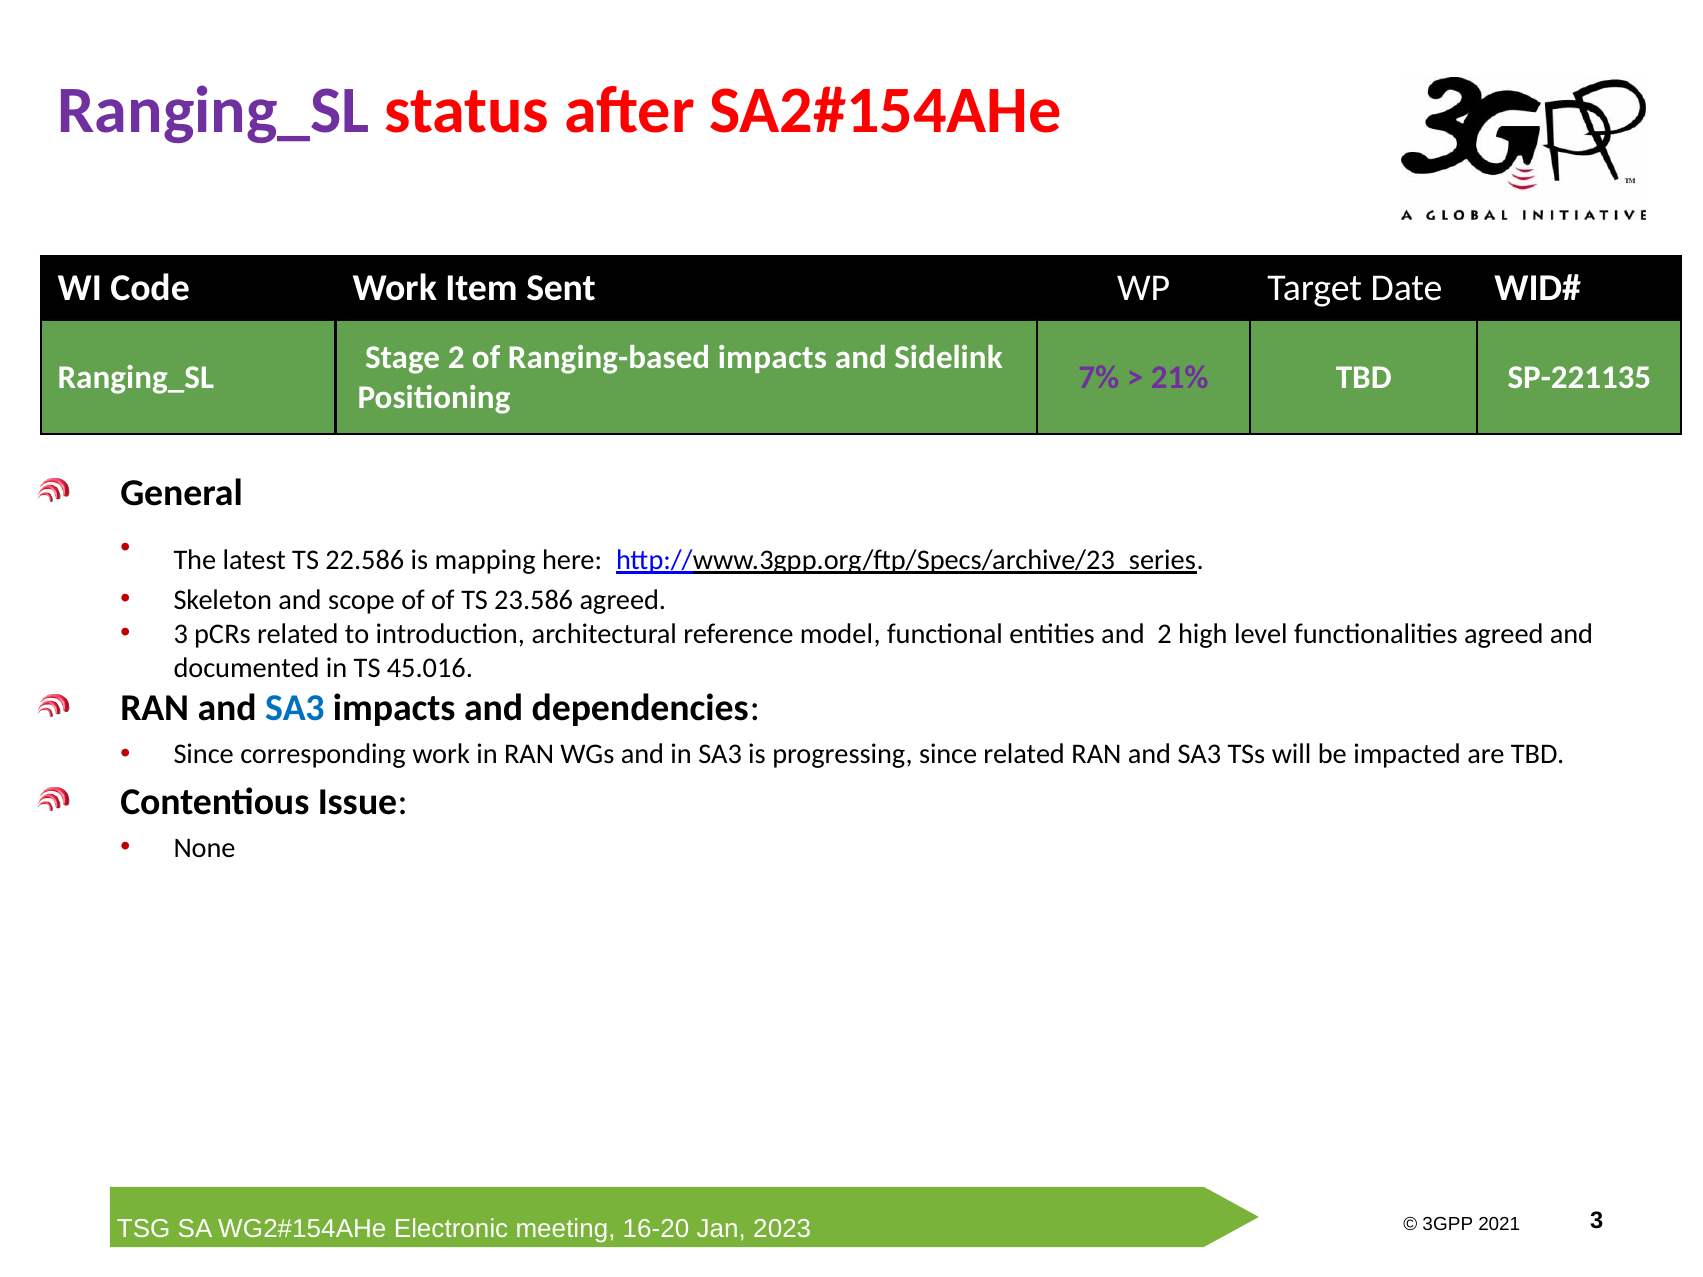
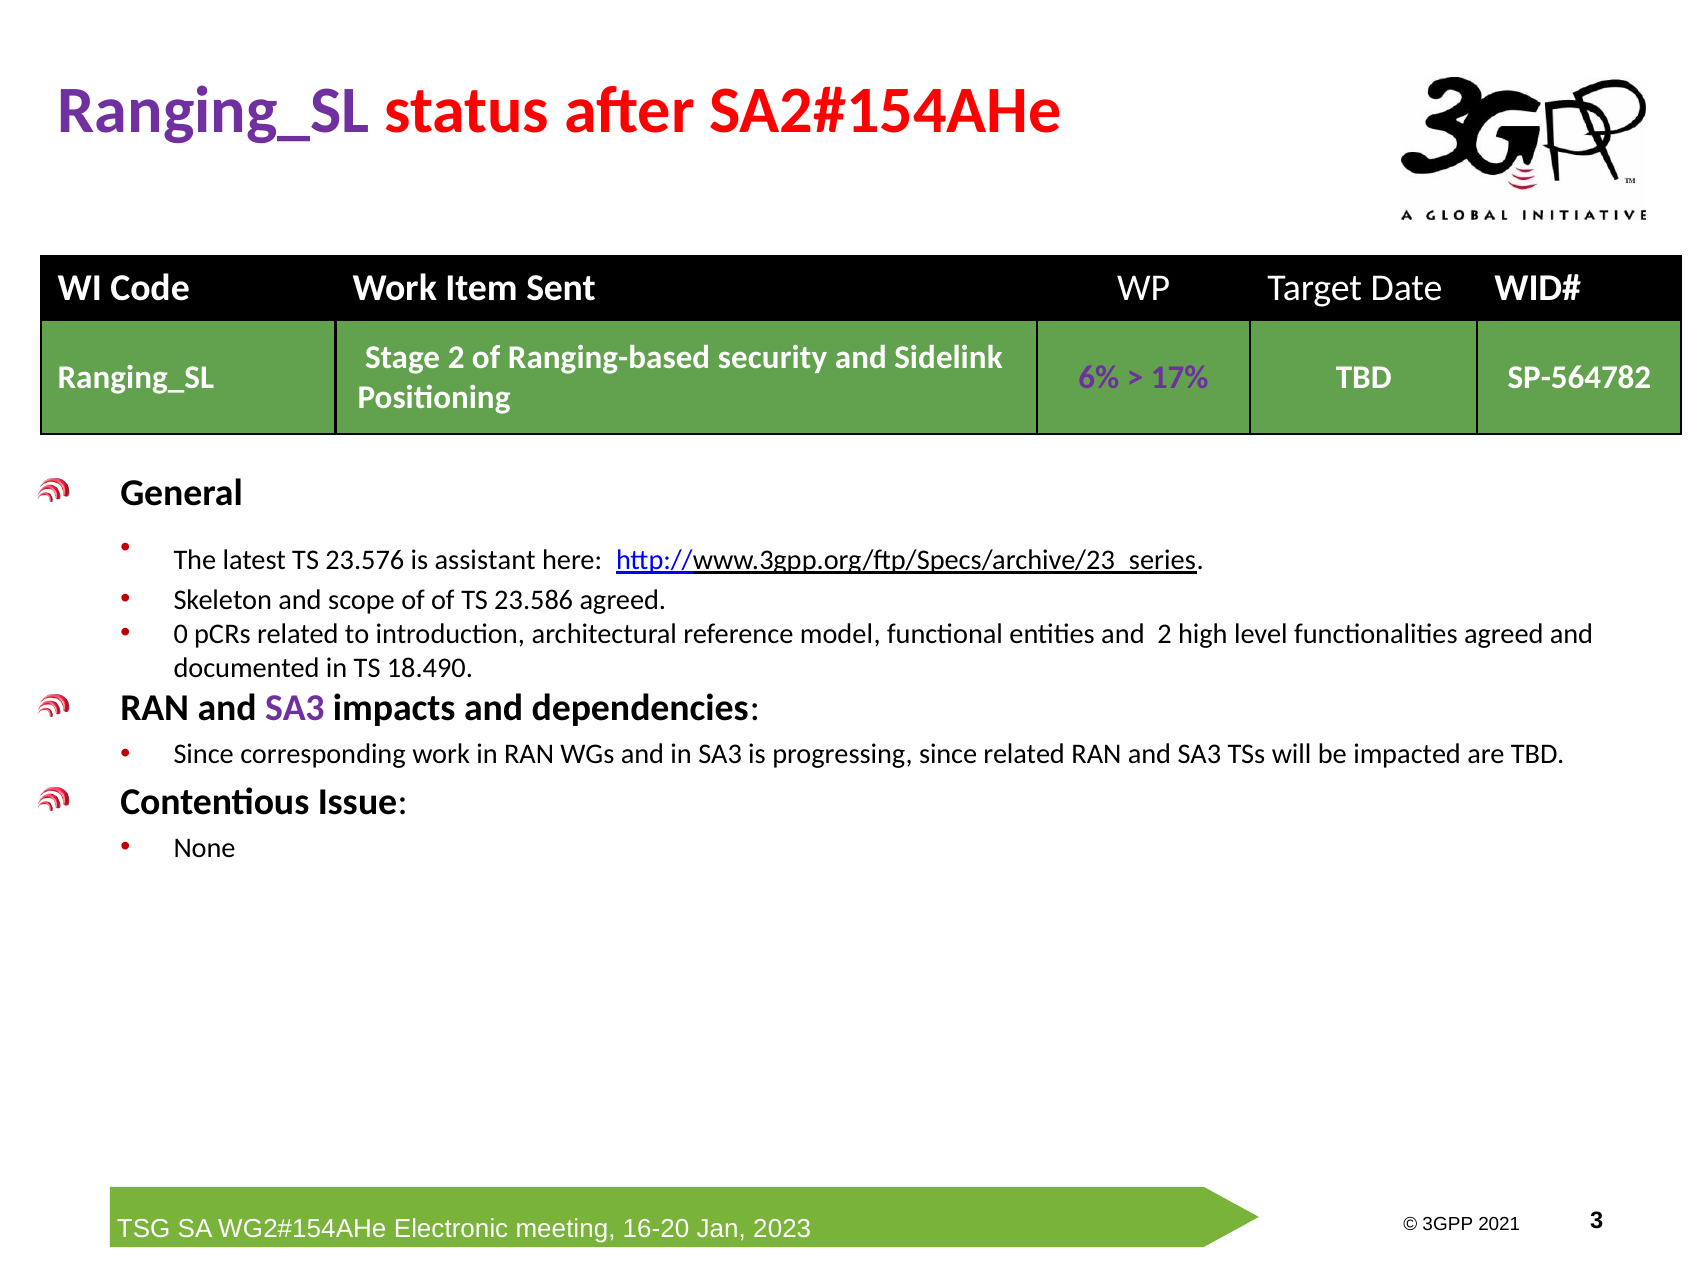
Ranging-based impacts: impacts -> security (773, 357)
7%: 7% -> 6% (1099, 377)
21%: 21% -> 17% (1180, 377)
SP-221135: SP-221135 -> SP-564782 (1579, 377)
22.586: 22.586 -> 23.576 (365, 560)
mapping: mapping -> assistant (485, 560)
3: 3 -> 0 (181, 634)
45.016: 45.016 -> 18.490 (430, 668)
SA3 colour: blue -> purple (295, 708)
